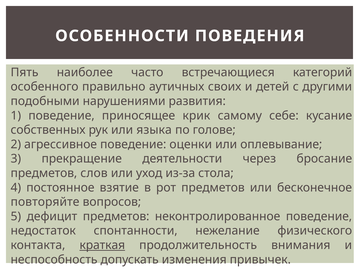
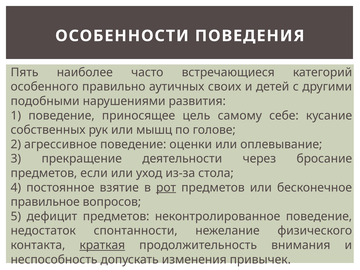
крик: крик -> цель (196, 116)
языка: языка -> мышц (154, 130)
слов: слов -> если (94, 173)
рот underline: none -> present (166, 188)
повторяйте: повторяйте -> правильное (45, 202)
